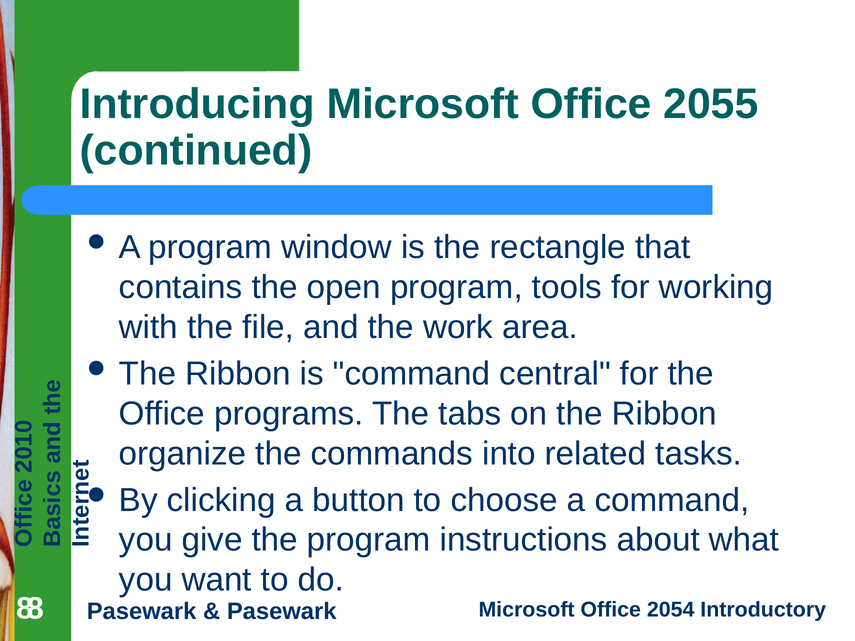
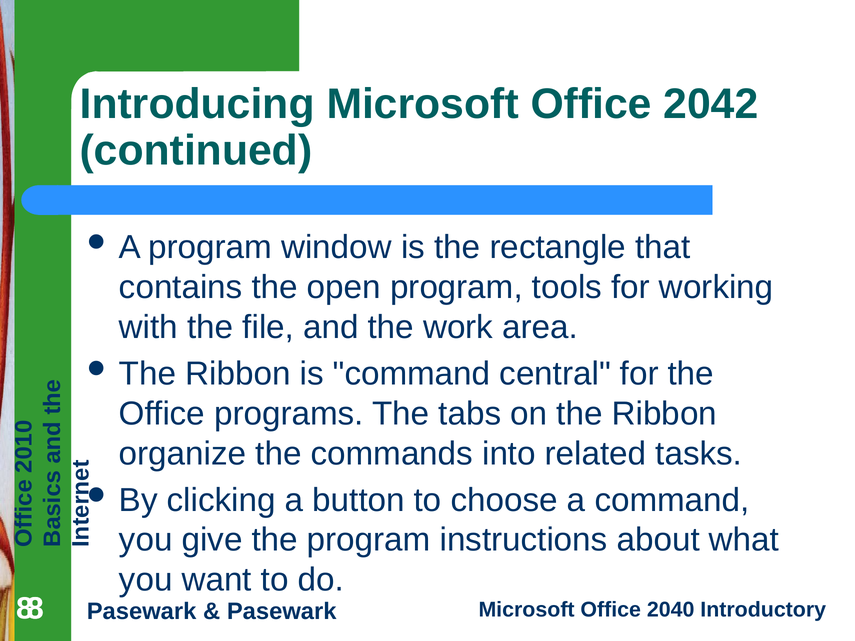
2055: 2055 -> 2042 (711, 104)
2054: 2054 -> 2040 (671, 610)
